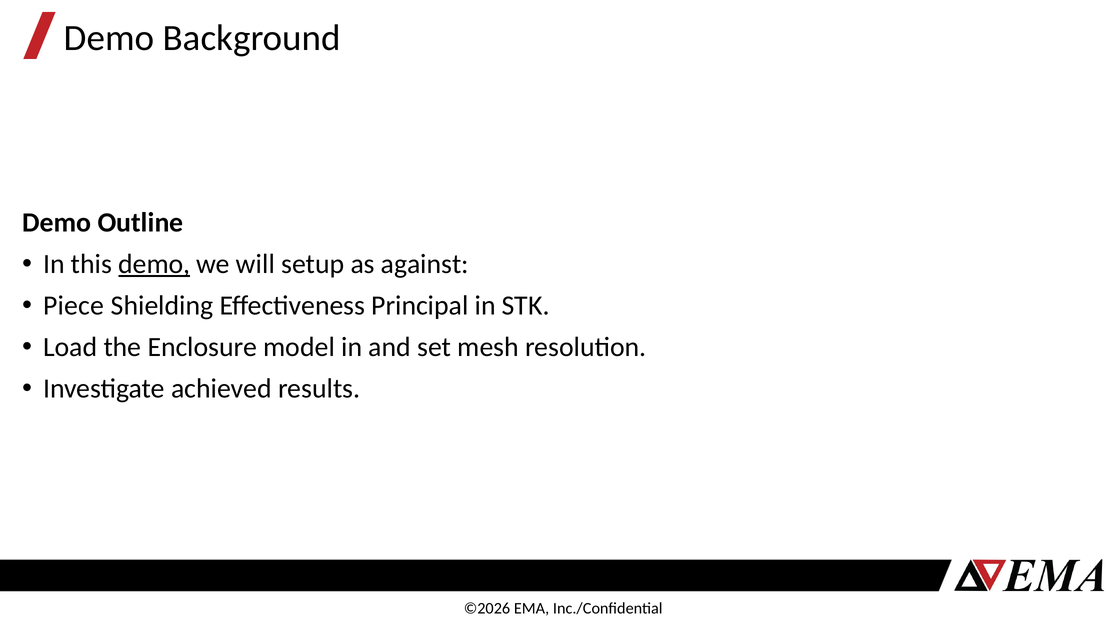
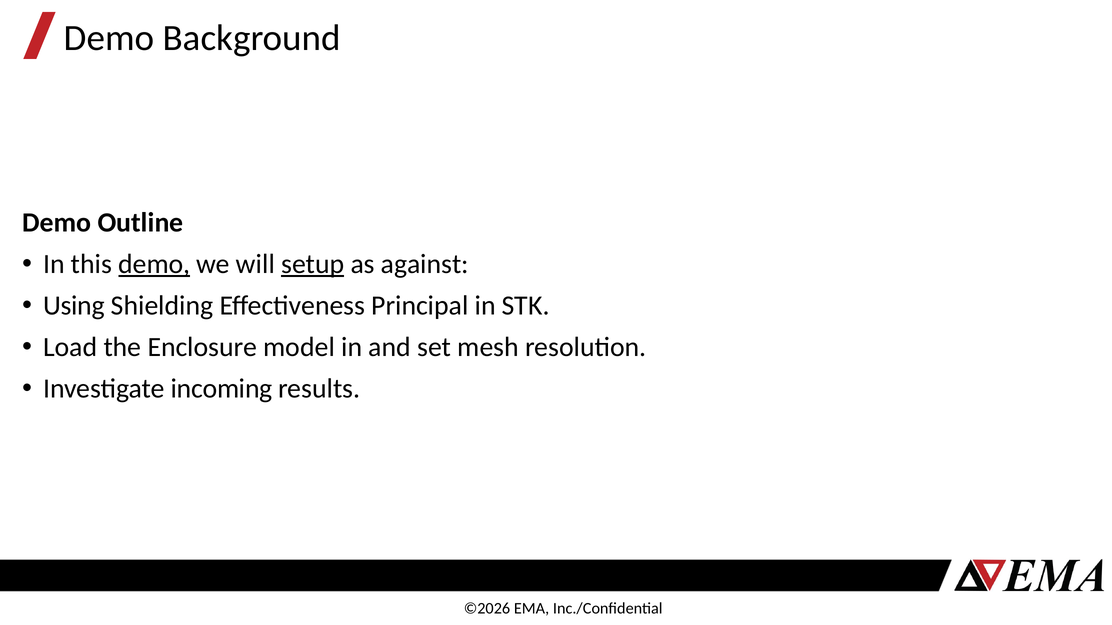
setup underline: none -> present (313, 264)
Piece: Piece -> Using (74, 306)
achieved: achieved -> incoming (222, 389)
